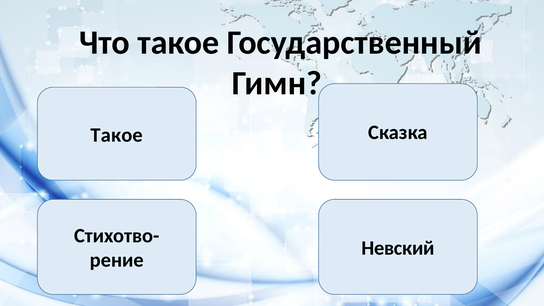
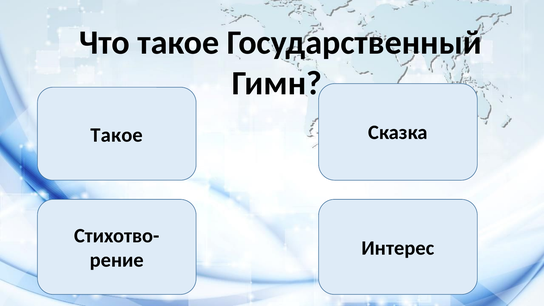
Невский: Невский -> Интерес (398, 248)
